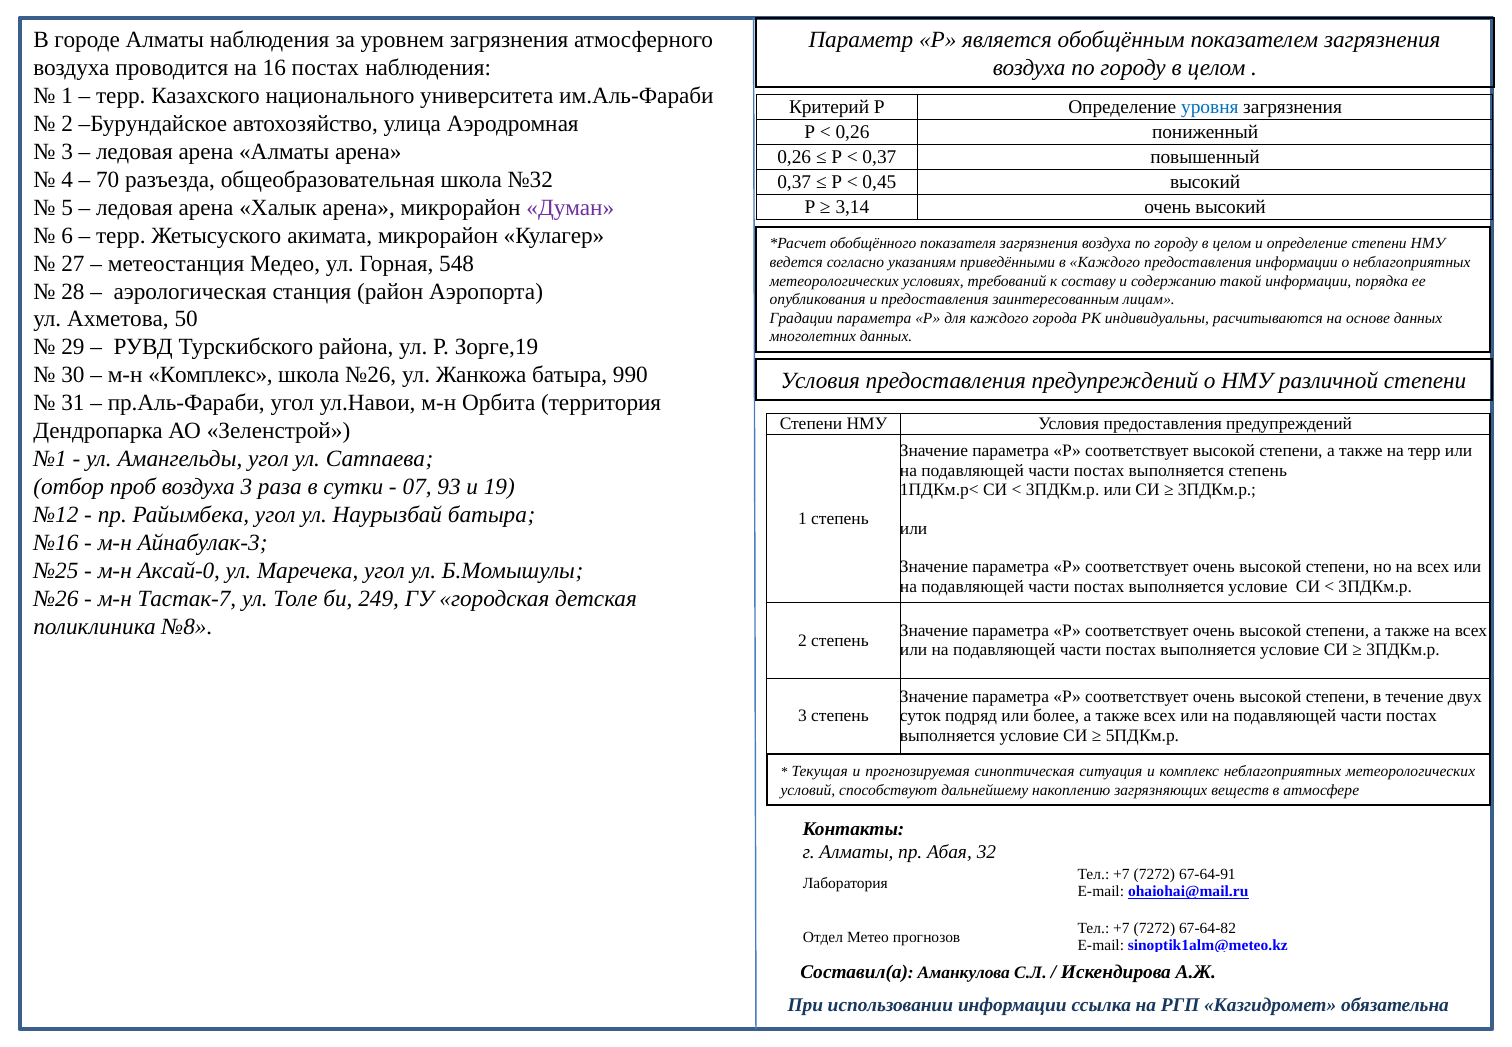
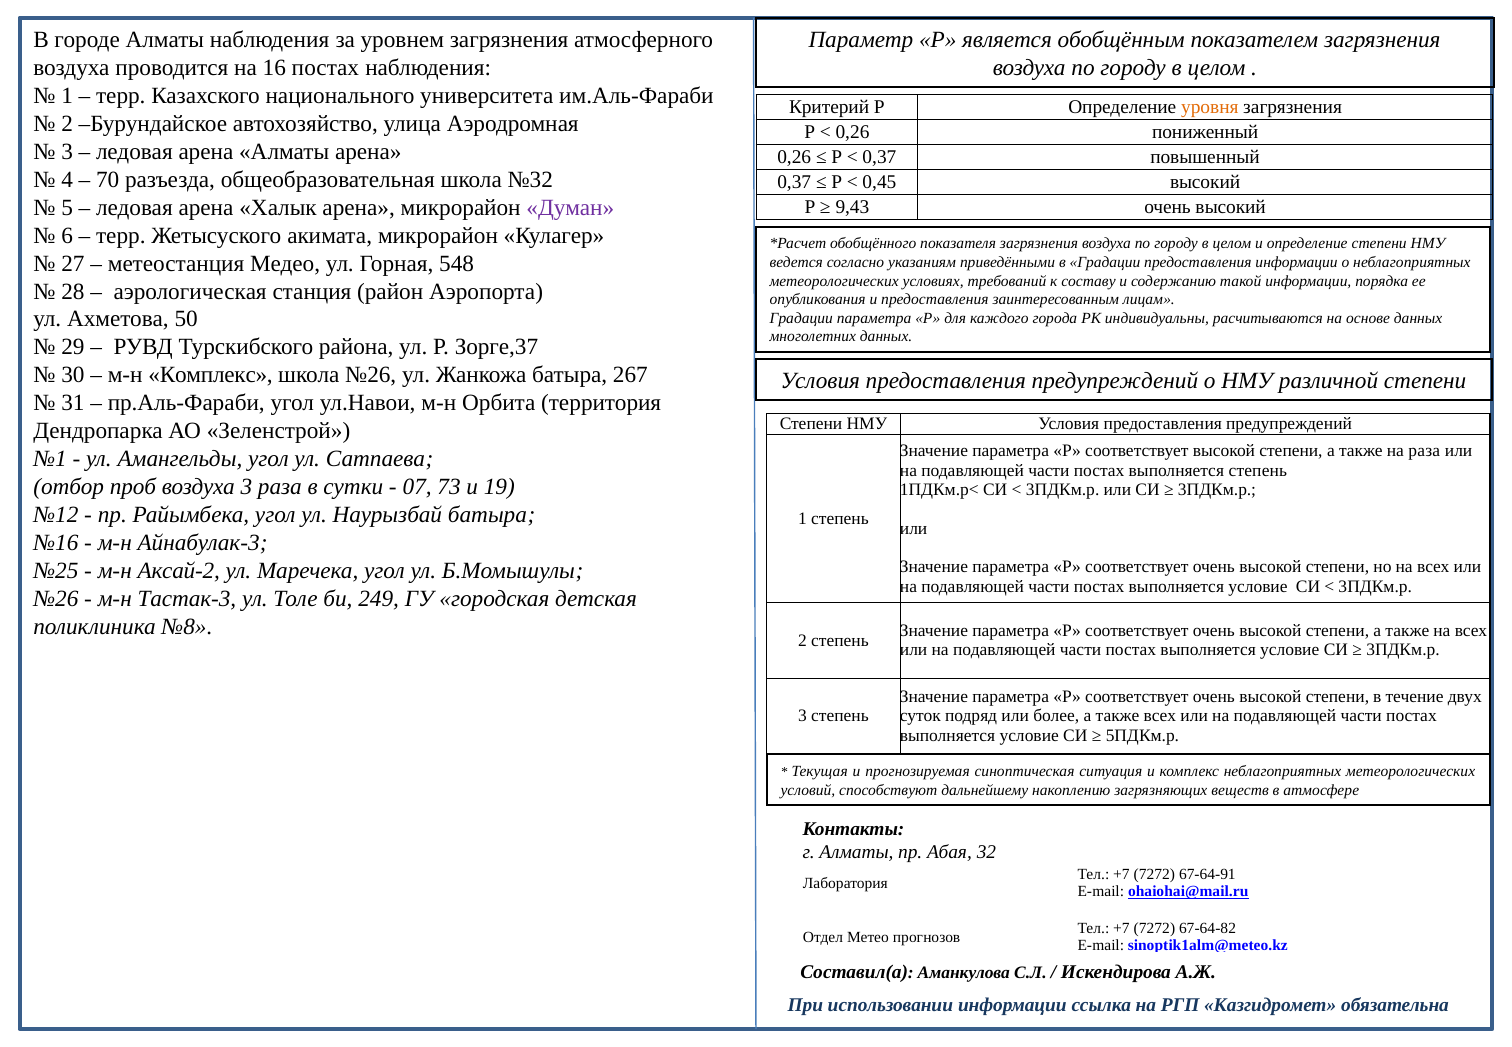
уровня colour: blue -> orange (1210, 107)
3,14: 3,14 -> 9,43 (852, 207)
в Каждого: Каждого -> Градации (1105, 262)
Зорге,19: Зорге,19 -> Зорге,37 (496, 347)
990: 990 -> 267 (630, 375)
на терр: терр -> раза (1424, 451)
93: 93 -> 73 (449, 487)
Аксай-0: Аксай-0 -> Аксай-2 (179, 570)
Тастак-7: Тастак-7 -> Тастак-3 (187, 598)
